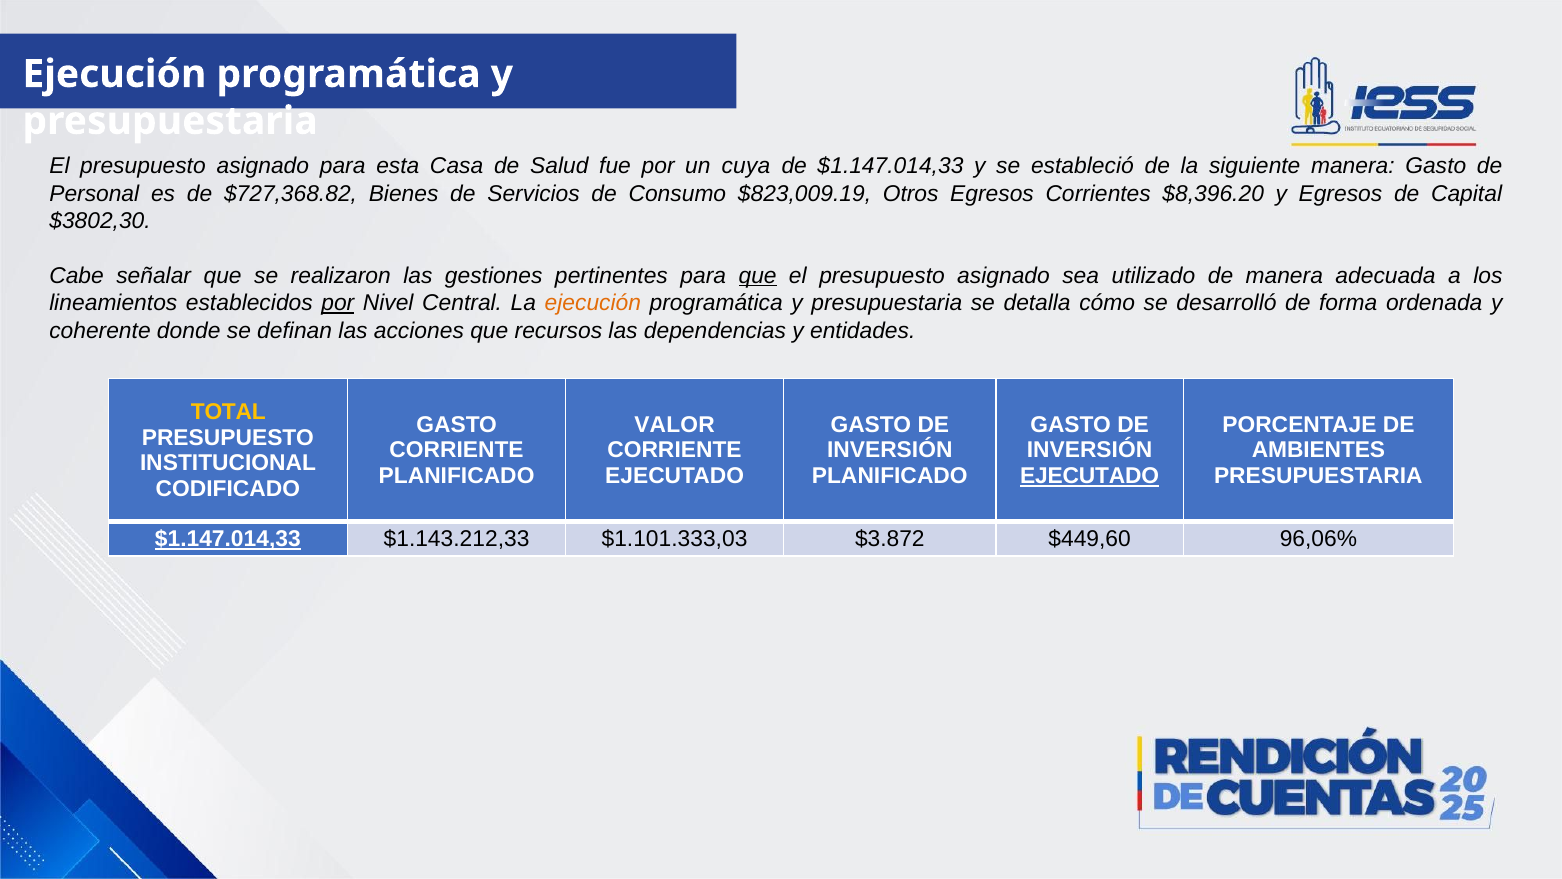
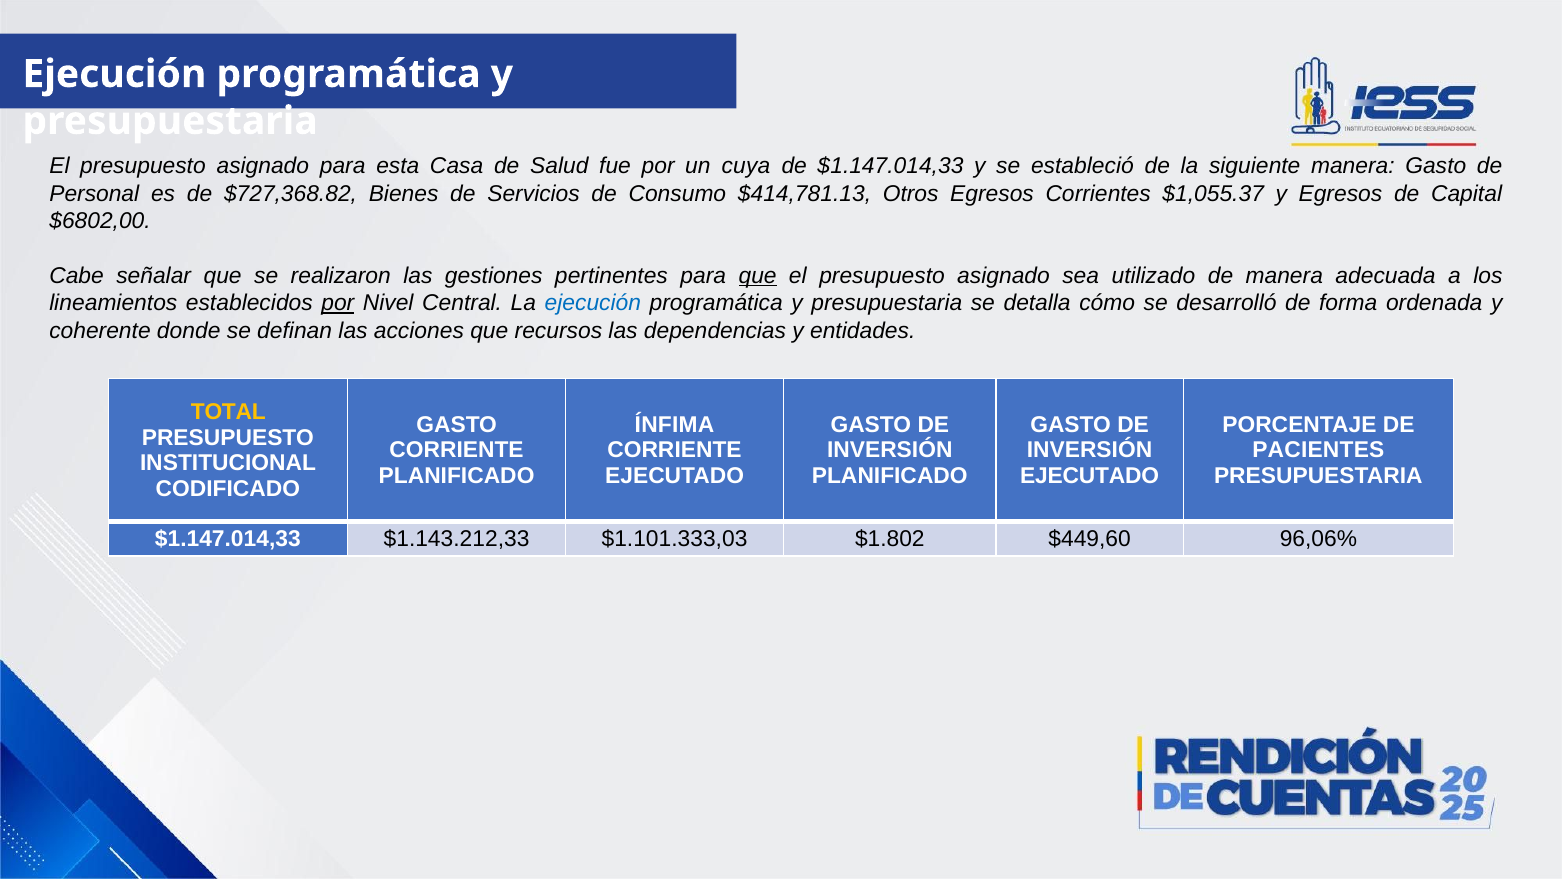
$823,009.19: $823,009.19 -> $414,781.13 (804, 194)
$8,396.20: $8,396.20 -> $1,055.37 (1213, 194)
$3802,30: $3802,30 -> $6802,00 (100, 221)
ejecución colour: orange -> blue (593, 303)
VALOR: VALOR -> ÍNFIMA (675, 425)
AMBIENTES: AMBIENTES -> PACIENTES (1318, 450)
EJECUTADO underline: present -> none (1090, 476)
$1.147.014,33 underline: present -> none (228, 539)
$3.872: $3.872 -> $1.802 (890, 539)
